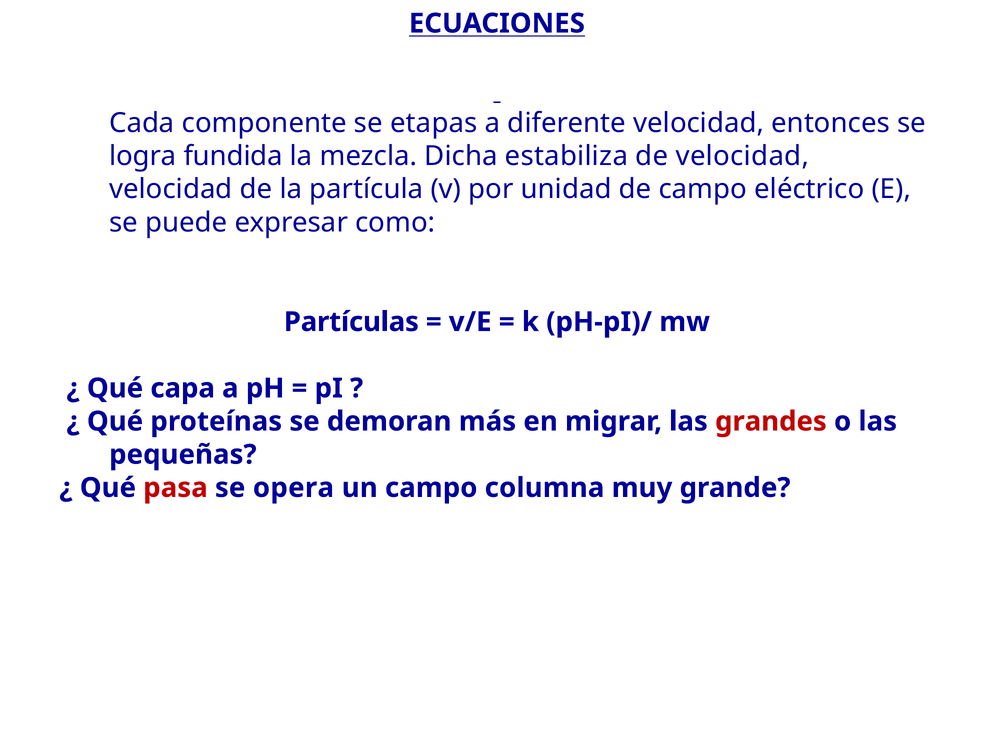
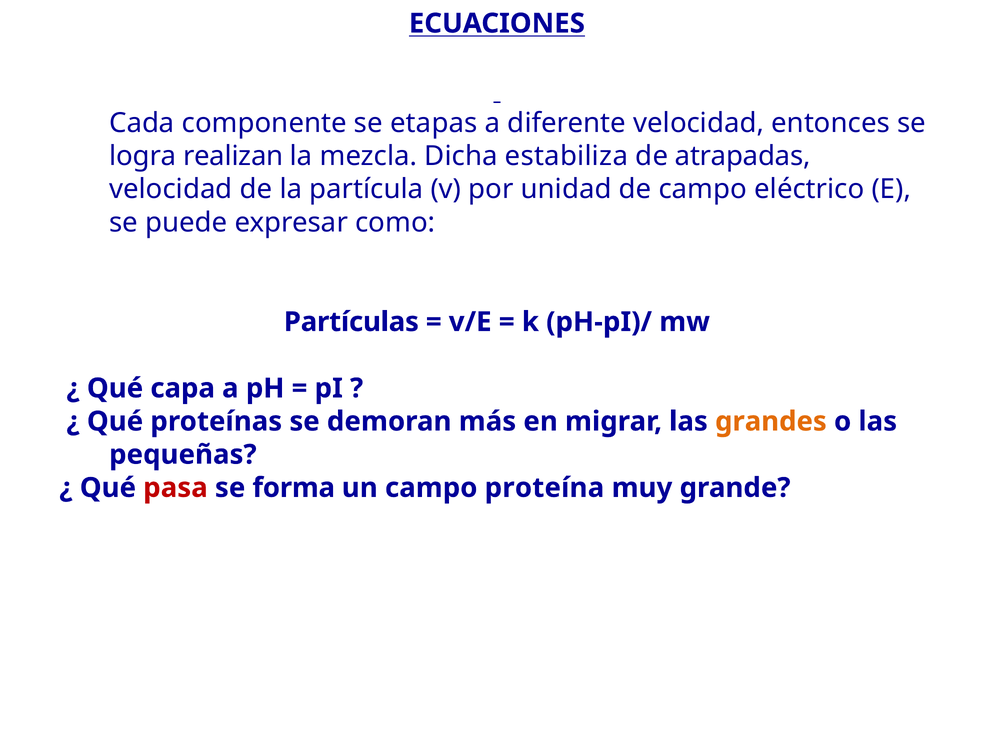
fundida: fundida -> realizan (233, 156)
de velocidad: velocidad -> atrapadas (743, 156)
grandes colour: red -> orange (771, 421)
opera: opera -> forma (294, 487)
columna: columna -> proteína (544, 487)
